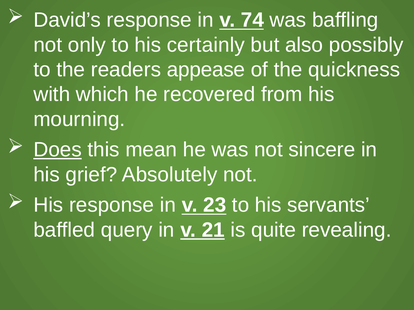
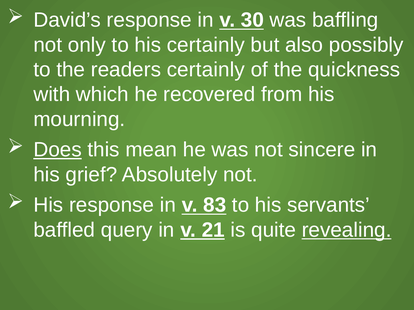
74: 74 -> 30 (252, 20)
readers appease: appease -> certainly (206, 70)
23: 23 -> 83 (215, 205)
revealing underline: none -> present (347, 230)
